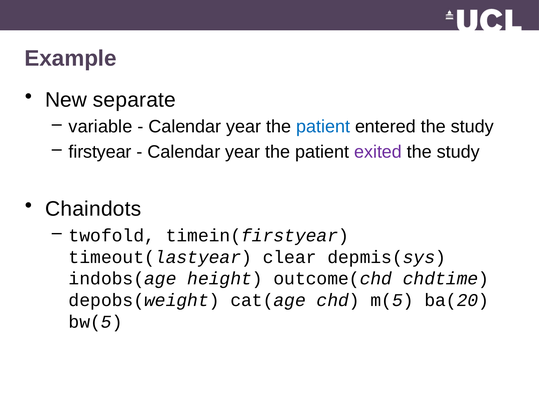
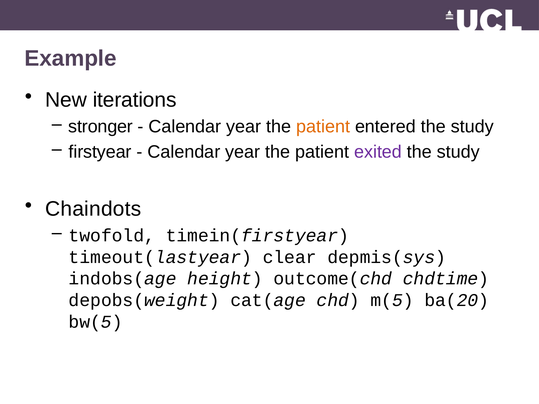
separate: separate -> iterations (135, 100)
variable: variable -> stronger (101, 127)
patient colour: blue -> orange (323, 127)
